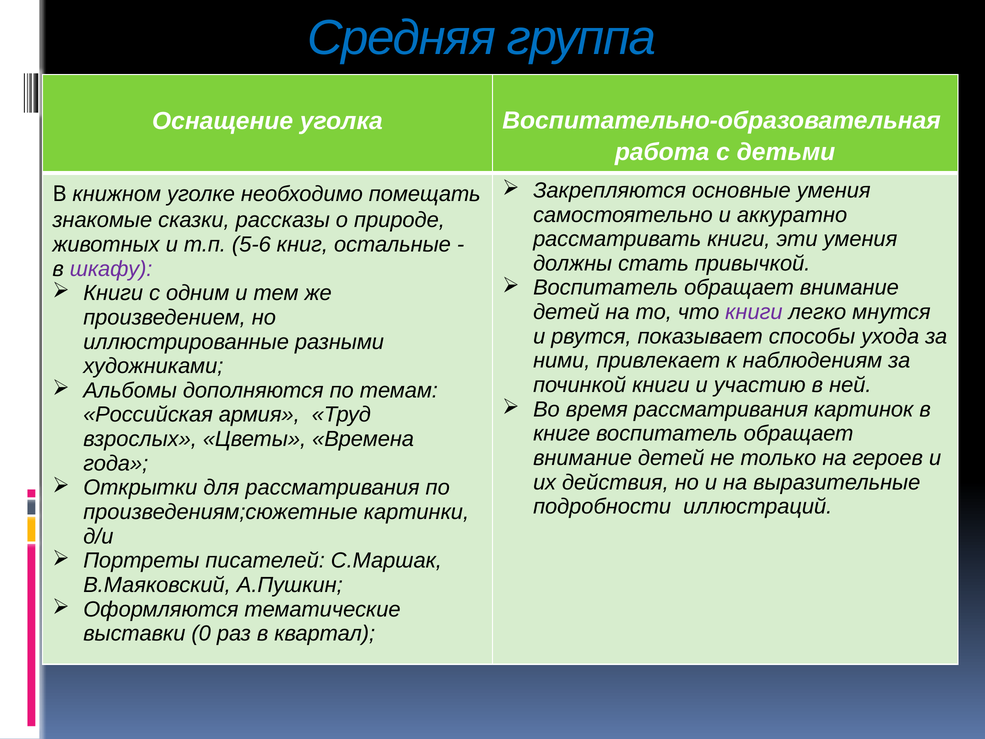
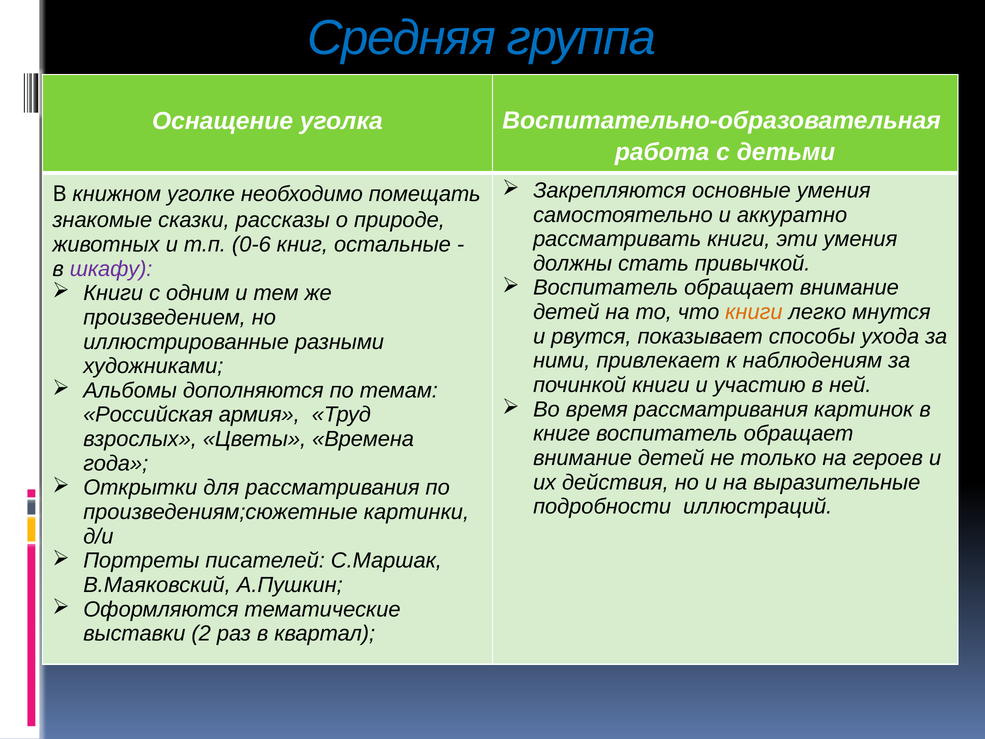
5-6: 5-6 -> 0-6 (251, 244)
книги colour: purple -> orange (754, 312)
0: 0 -> 2 (201, 633)
